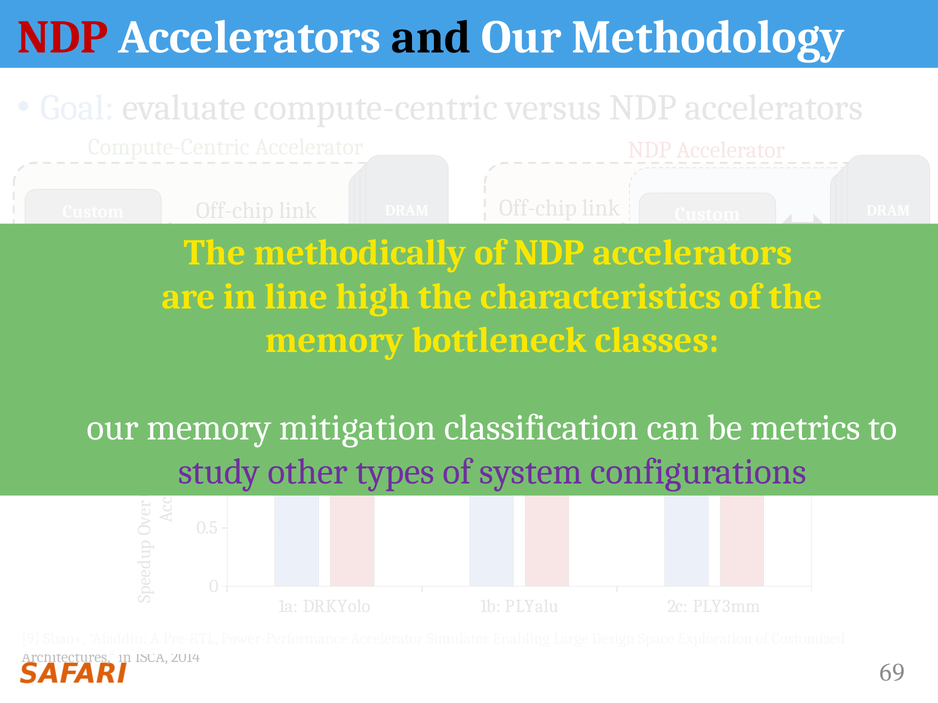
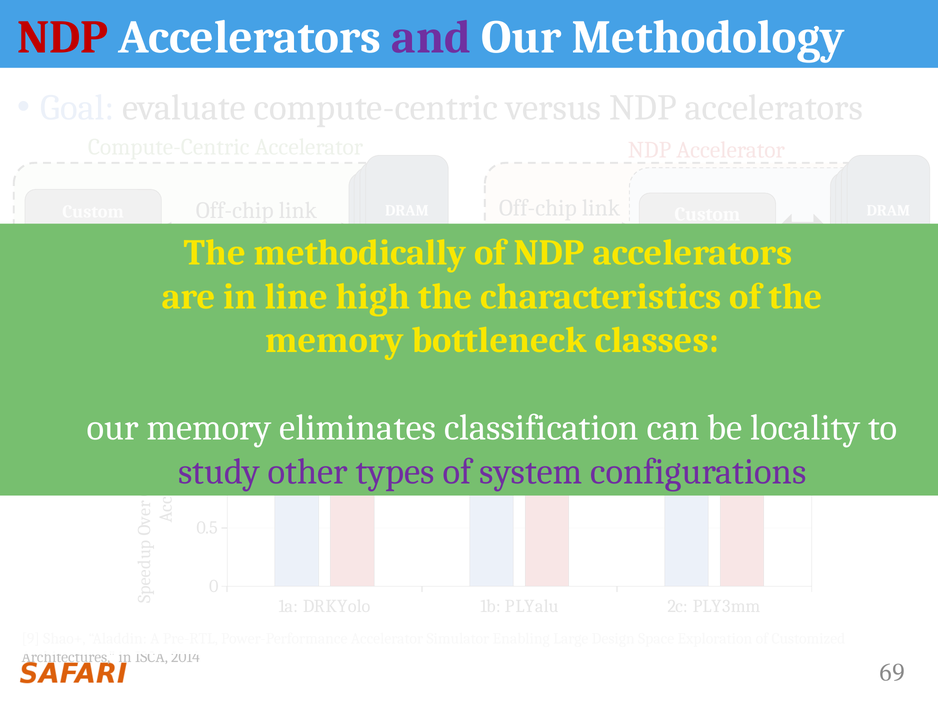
and colour: black -> purple (431, 37)
mitigation: mitigation -> eliminates (358, 428)
metrics: metrics -> locality (805, 428)
